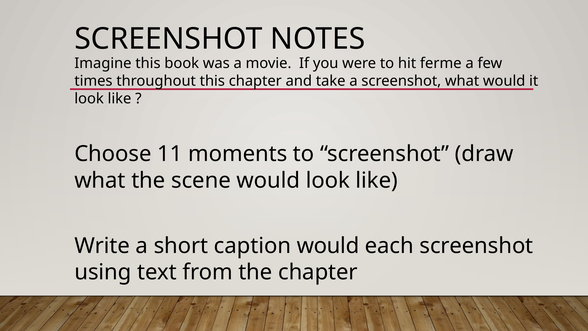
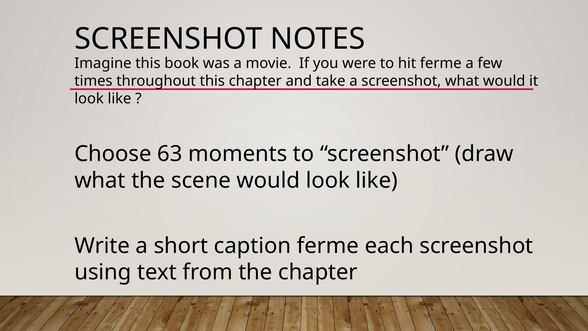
11: 11 -> 63 (170, 154)
caption would: would -> ferme (328, 246)
